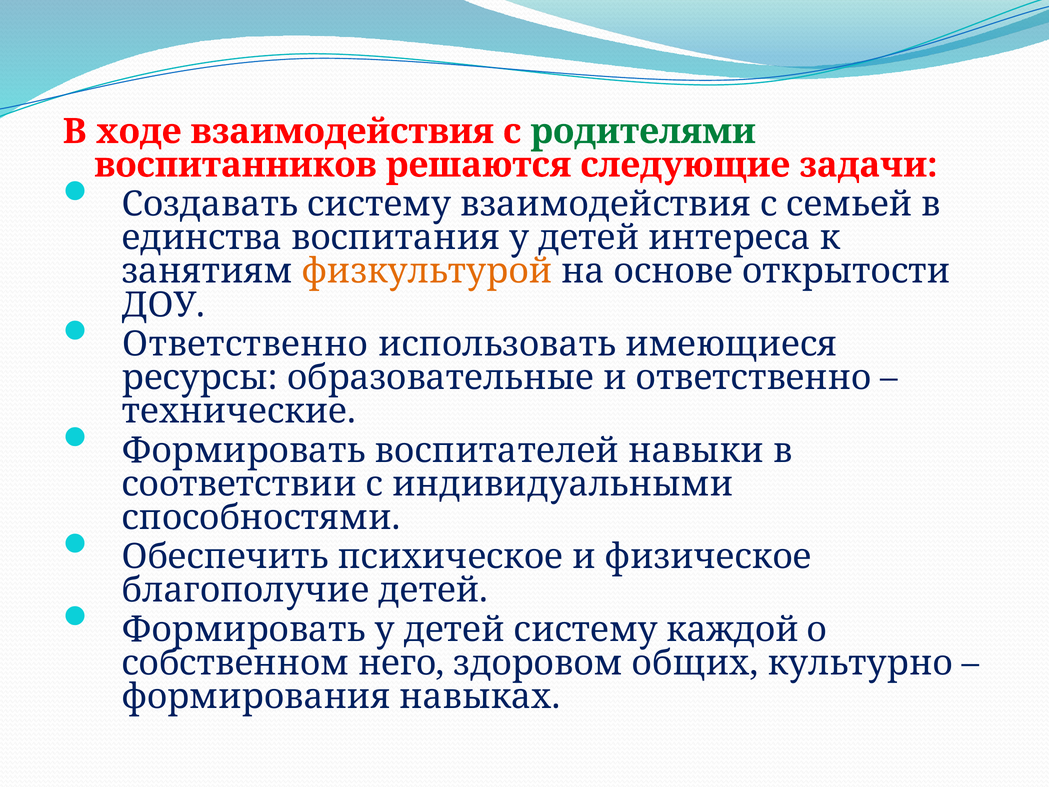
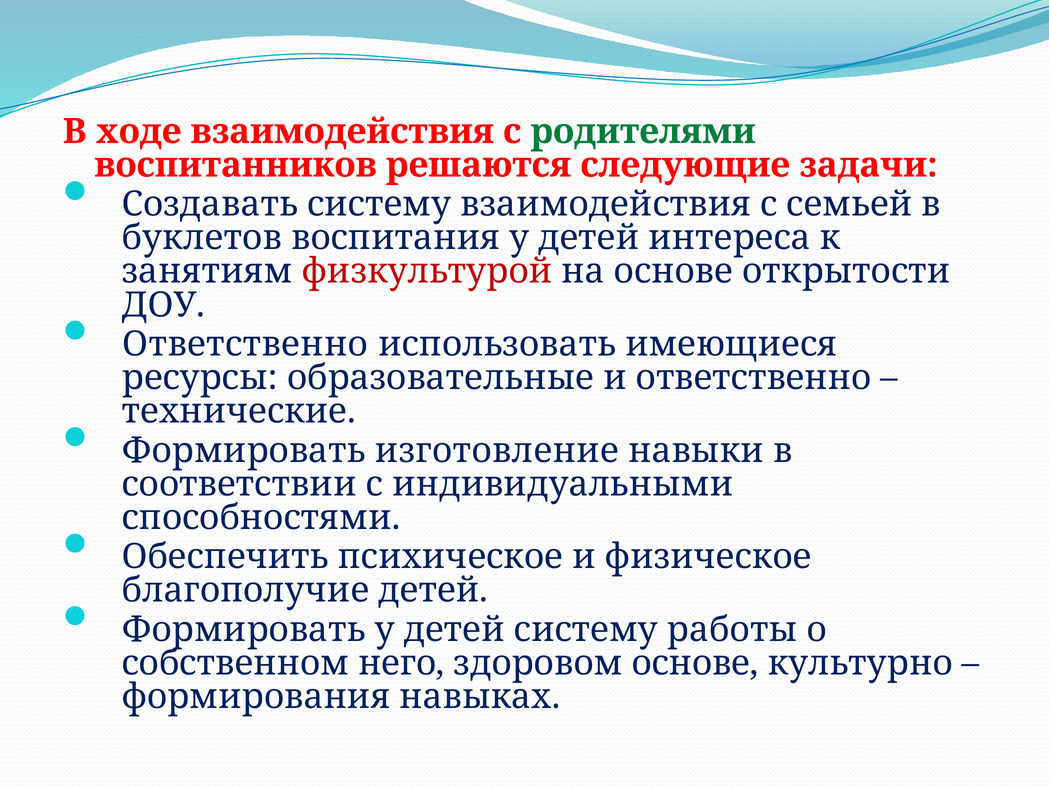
единства: единства -> буклетов (202, 238)
физкультурой colour: orange -> red (427, 271)
воспитателей: воспитателей -> изготовление (497, 450)
каждой: каждой -> работы (732, 629)
здоровом общих: общих -> основе (695, 663)
